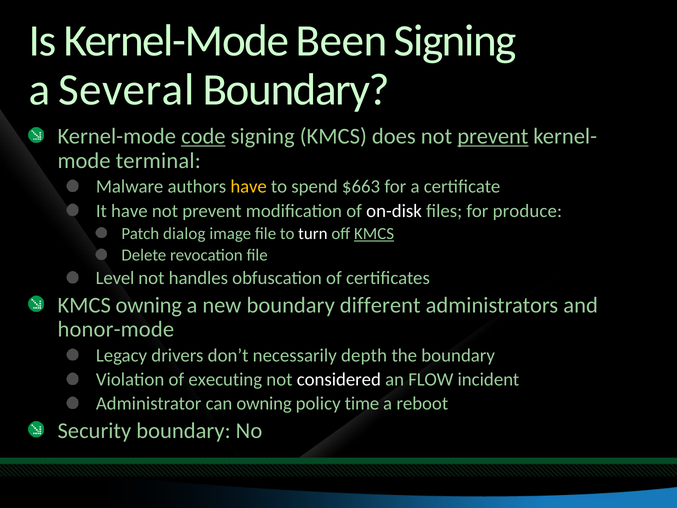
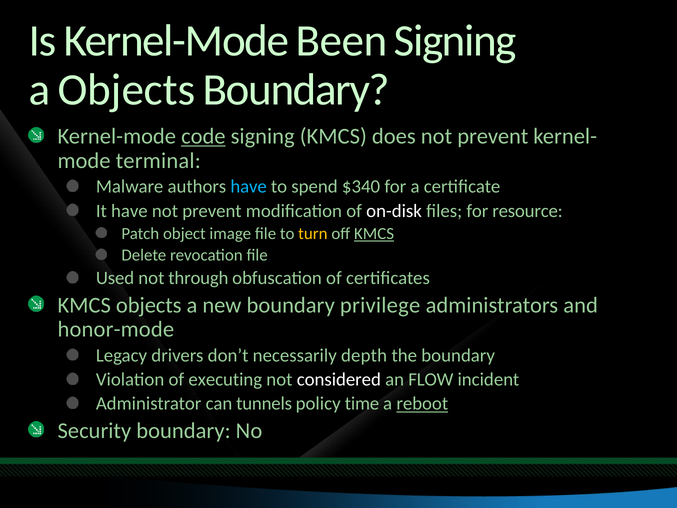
a Several: Several -> Objects (127, 90)
prevent underline: present -> none (493, 136)
have colour: yellow -> light blue (249, 187)
$663: $663 -> $340 (361, 187)
produce: produce -> resource (527, 211)
dialog: dialog -> object (184, 233)
turn colour: white -> yellow (313, 233)
Level: Level -> Used (115, 278)
handles: handles -> through (198, 278)
KMCS owning: owning -> objects (149, 305)
different: different -> privilege (380, 305)
can owning: owning -> tunnels (264, 404)
reboot underline: none -> present (422, 404)
